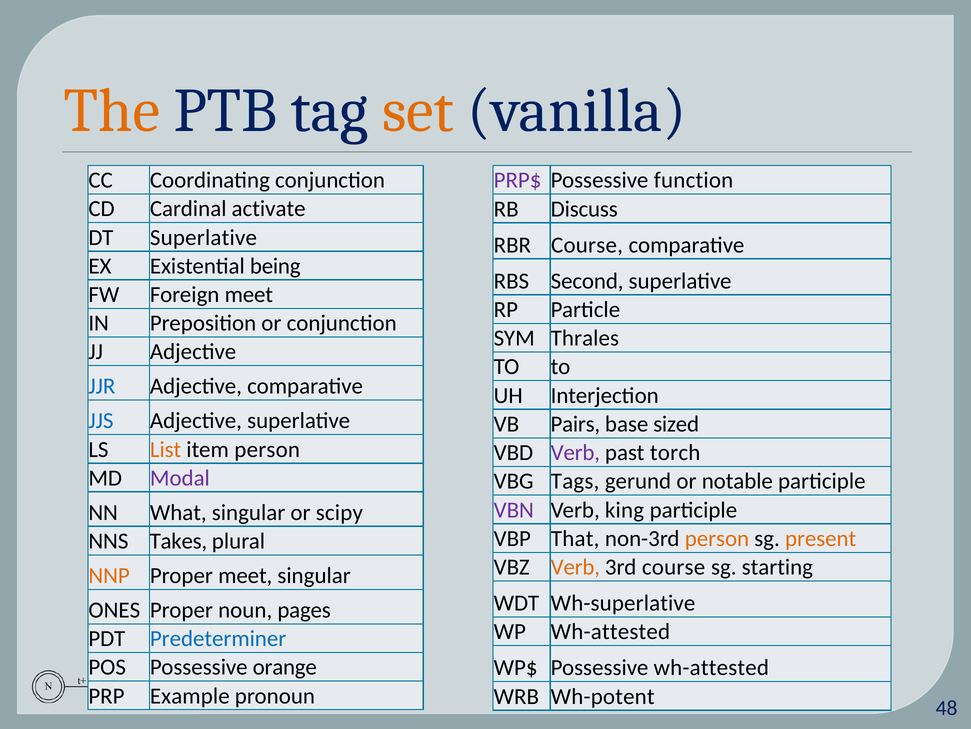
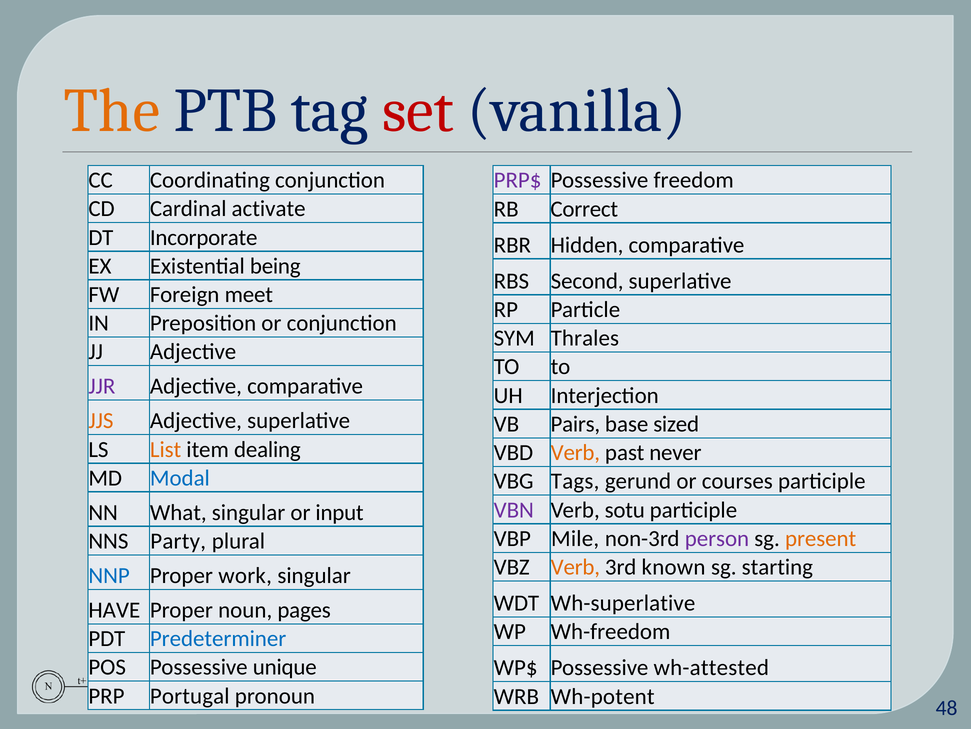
set colour: orange -> red (418, 111)
function: function -> freedom (694, 180)
Discuss: Discuss -> Correct (584, 209)
DT Superlative: Superlative -> Incorporate (204, 237)
RBR Course: Course -> Hidden (587, 245)
JJR colour: blue -> purple (102, 386)
JJS colour: blue -> orange (101, 420)
item person: person -> dealing (267, 449)
Verb colour: purple -> orange (575, 452)
torch: torch -> never (675, 452)
Modal colour: purple -> blue (180, 478)
notable: notable -> courses (737, 481)
king: king -> sotu (625, 509)
scipy: scipy -> input (340, 512)
That: That -> Mile (575, 538)
person colour: orange -> purple (717, 538)
Takes: Takes -> Party (178, 541)
3rd course: course -> known (674, 567)
NNP colour: orange -> blue (109, 575)
Proper meet: meet -> work (245, 575)
ONES: ONES -> HAVE (114, 610)
WP Wh-attested: Wh-attested -> Wh-freedom (611, 631)
orange: orange -> unique (285, 667)
Example: Example -> Portugal (190, 695)
